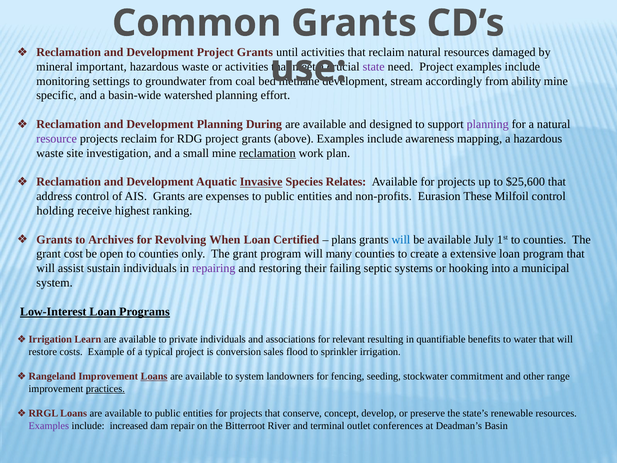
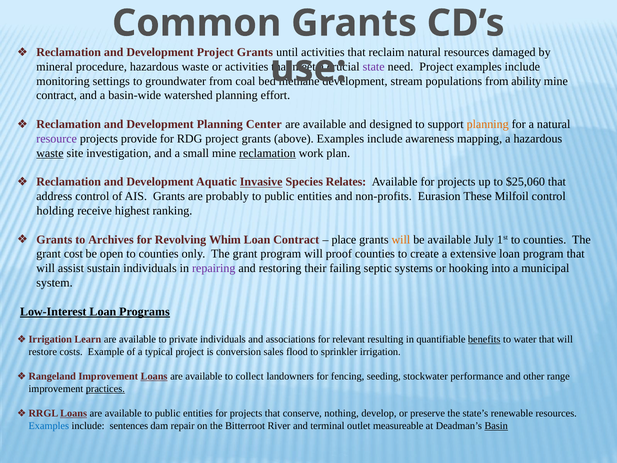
important: important -> procedure (101, 67)
accordingly: accordingly -> populations (454, 81)
specific: specific -> contract (57, 95)
During: During -> Center (264, 124)
planning colour: purple -> orange (488, 124)
projects reclaim: reclaim -> provide (139, 139)
waste underline: none -> present (50, 153)
$25,600: $25,600 -> $25,060 (525, 182)
expenses: expenses -> probably (227, 196)
When: When -> Whim (225, 239)
Loan Certified: Certified -> Contract (296, 239)
plans: plans -> place (344, 239)
will colour: blue -> orange (401, 239)
many: many -> proof (339, 254)
benefits underline: none -> present (484, 339)
to system: system -> collect (250, 376)
commitment: commitment -> performance (477, 376)
Loans underline: none -> present (74, 413)
concept: concept -> nothing (342, 413)
Examples colour: purple -> blue (49, 426)
increased: increased -> sentences (129, 426)
conferences: conferences -> measureable (398, 426)
Basin underline: none -> present (496, 426)
